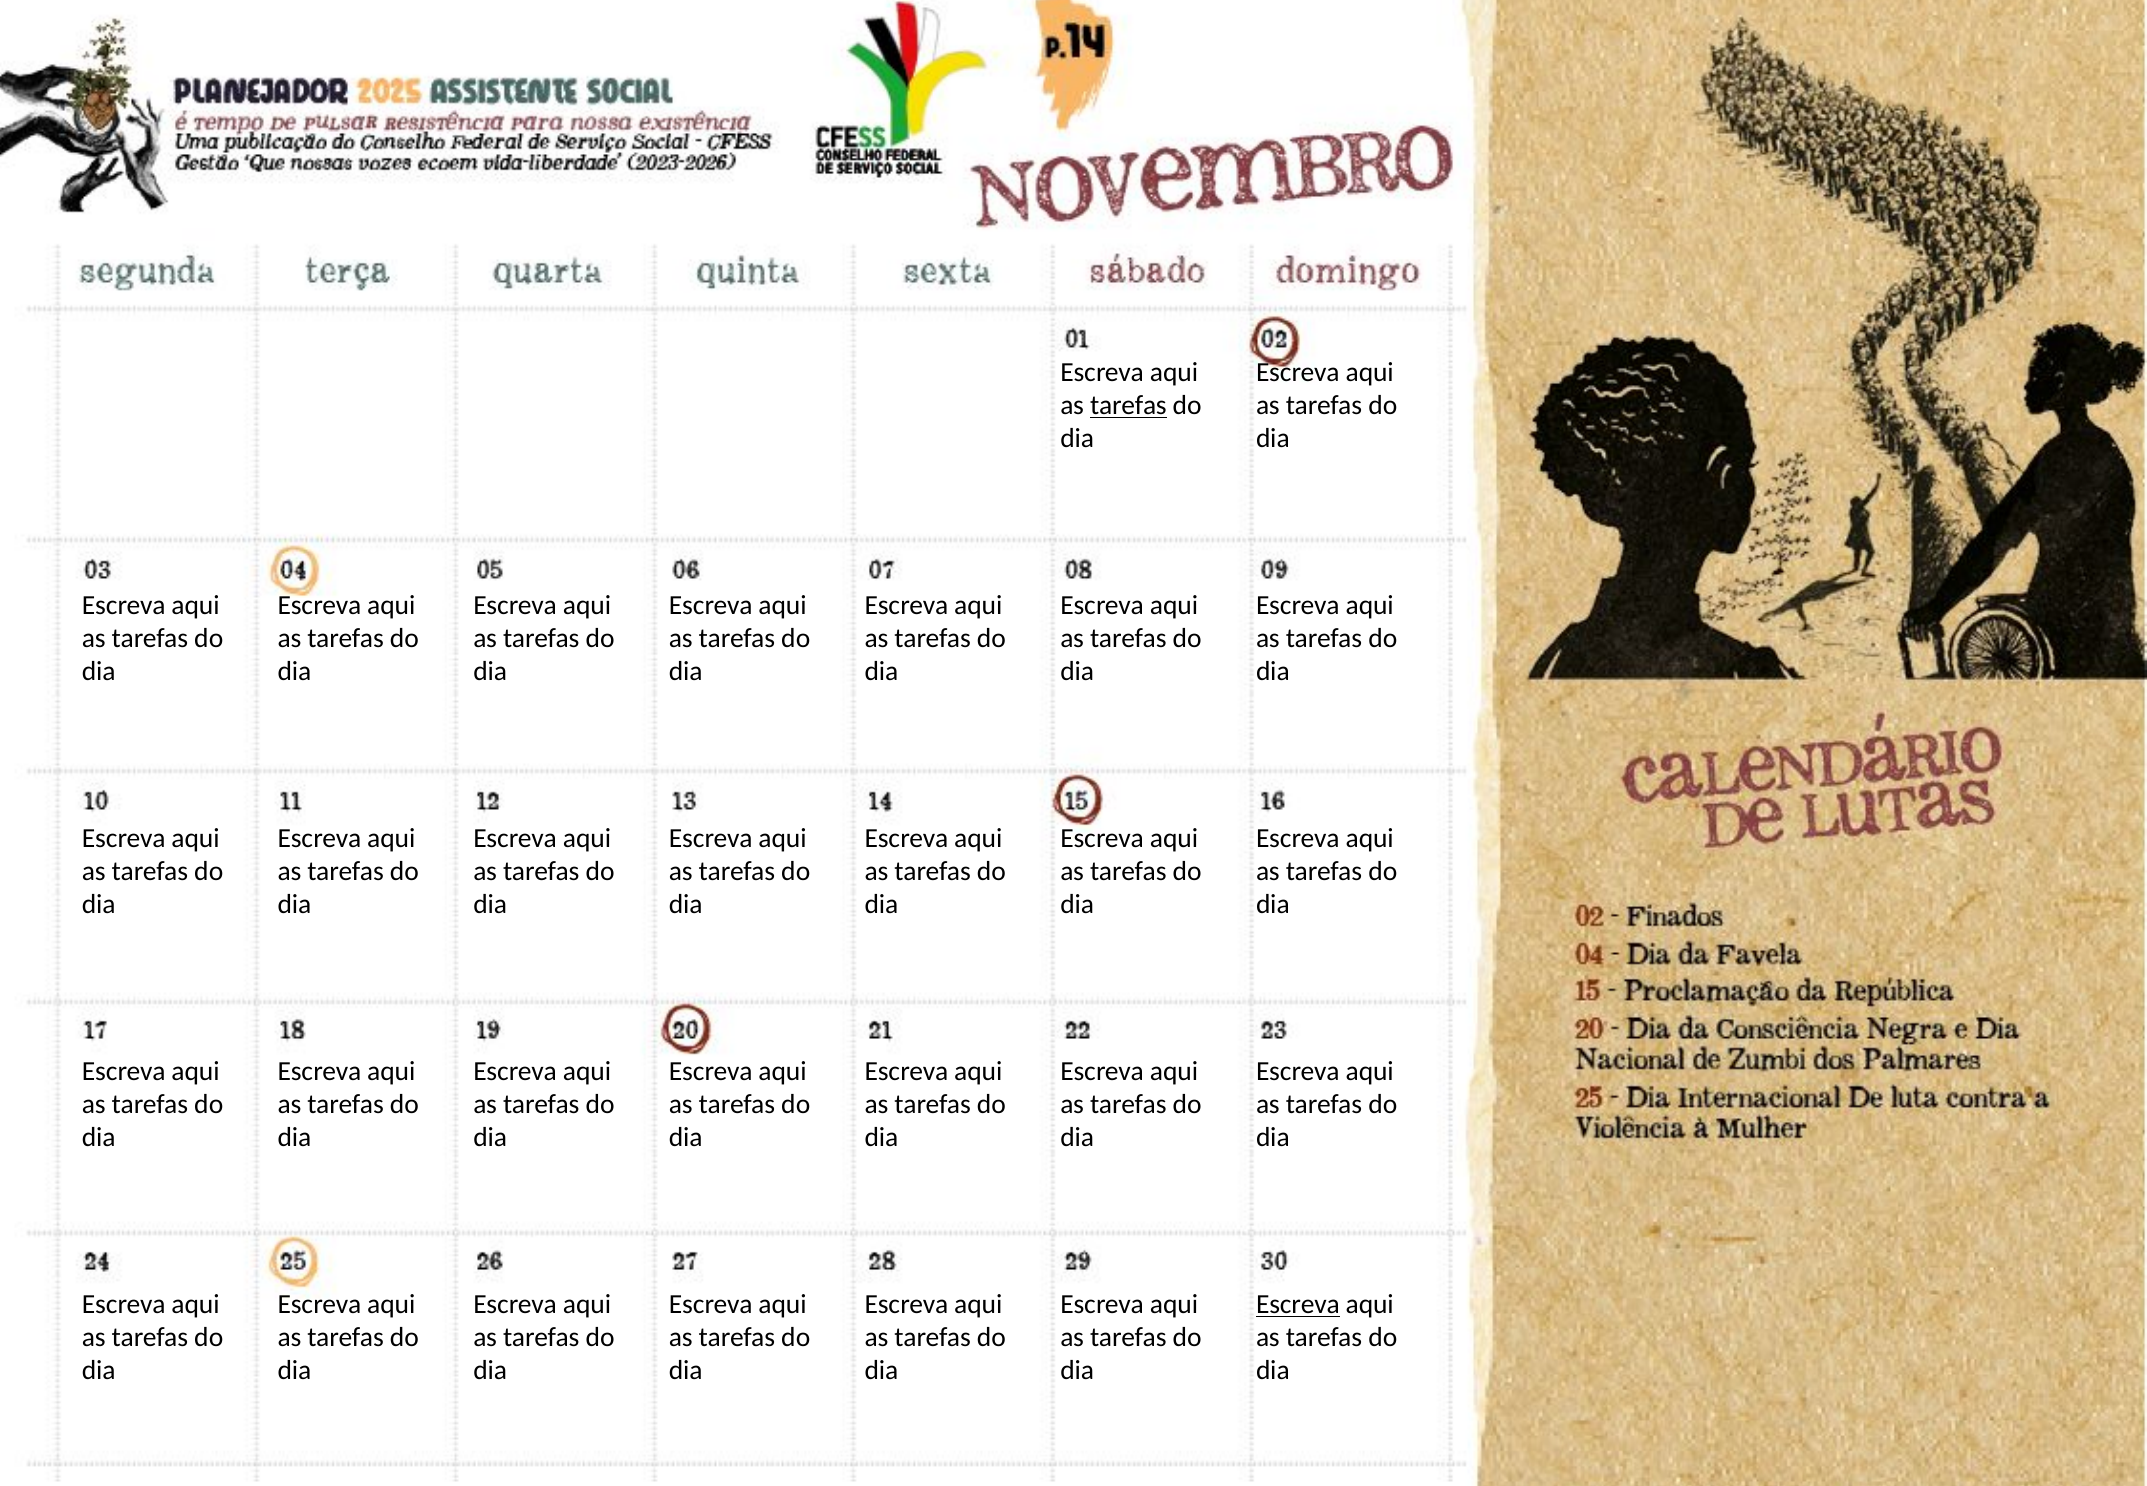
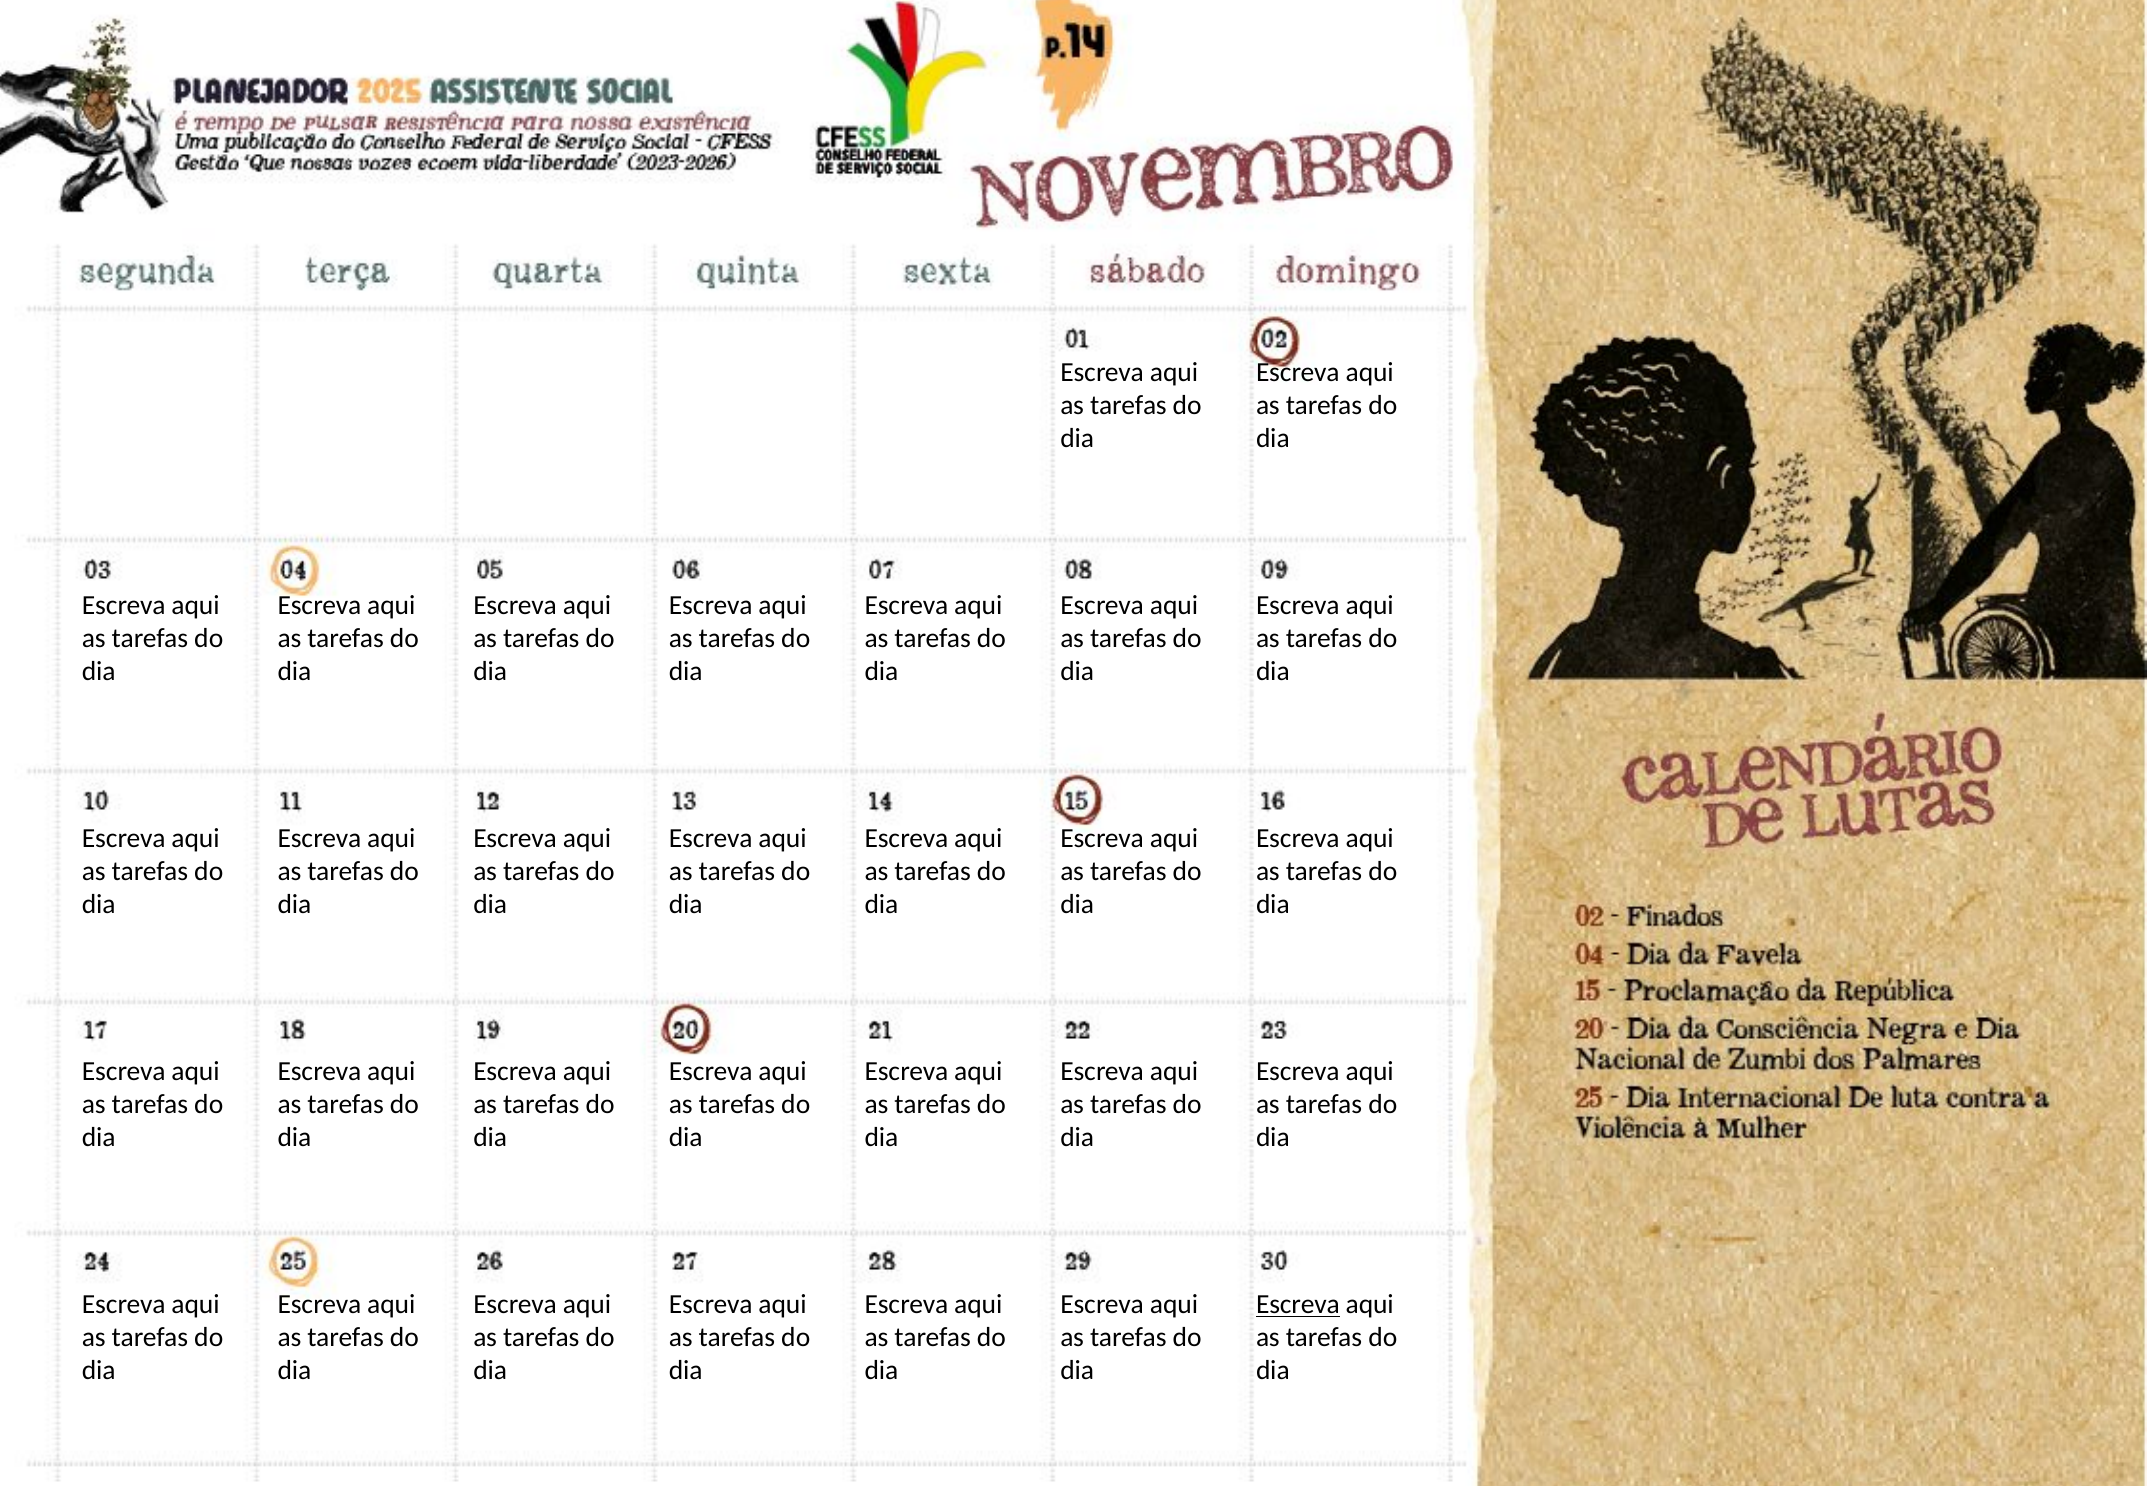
tarefas underline: present -> none (1128, 406)
